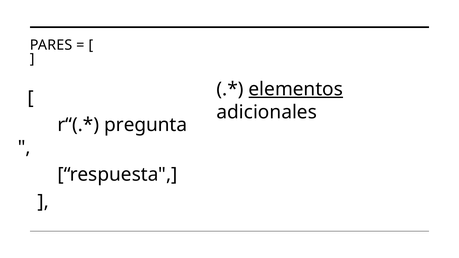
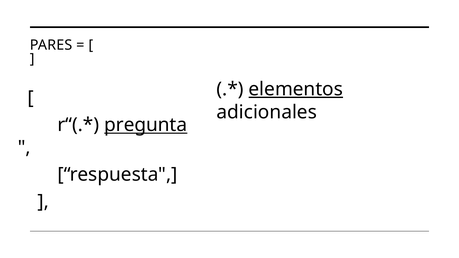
pregunta underline: none -> present (146, 125)
